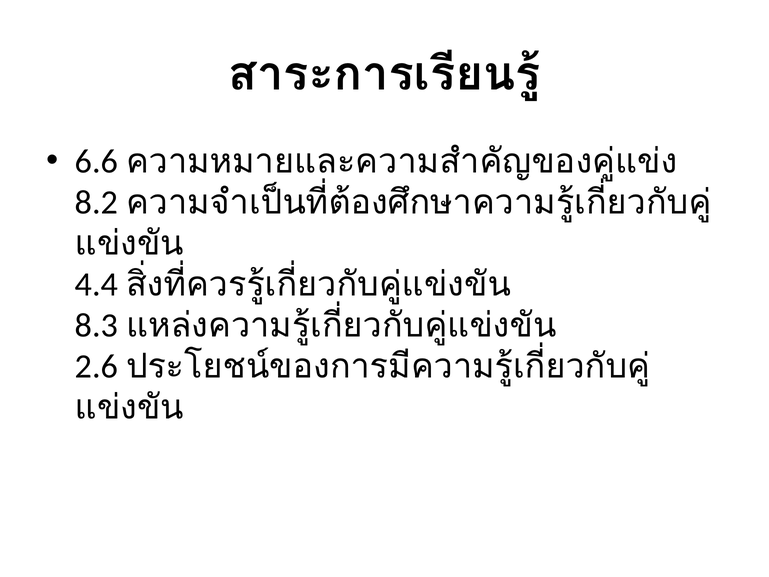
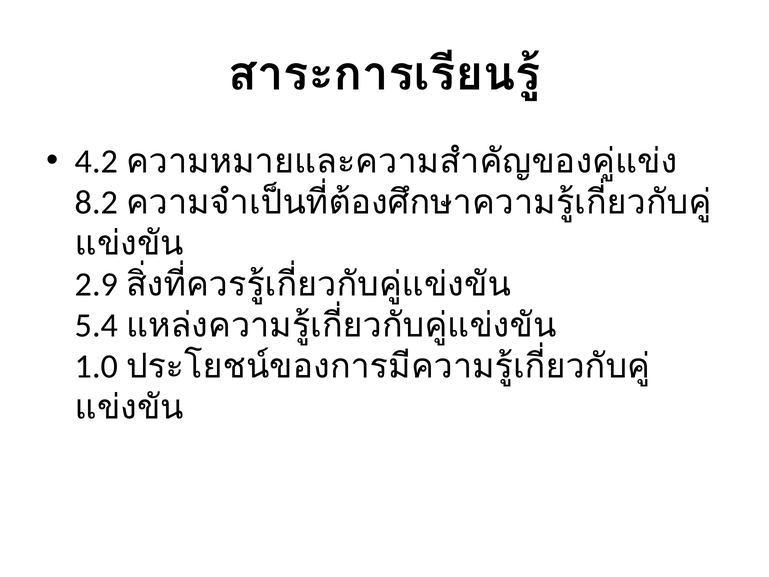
6.6: 6.6 -> 4.2 (97, 161)
4.4: 4.4 -> 2.9 (97, 284)
8.3: 8.3 -> 5.4 (97, 325)
2.6: 2.6 -> 1.0 (97, 366)
